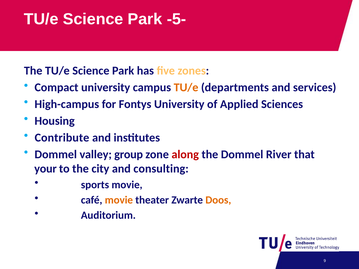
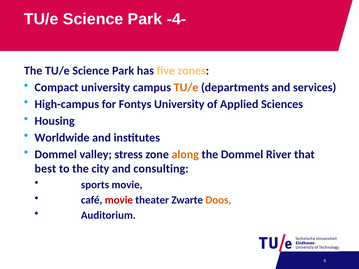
-5-: -5- -> -4- (177, 19)
Contribute: Contribute -> Worldwide (62, 138)
group: group -> stress (129, 155)
along colour: red -> orange (185, 155)
your: your -> best (45, 169)
movie colour: orange -> red (119, 200)
